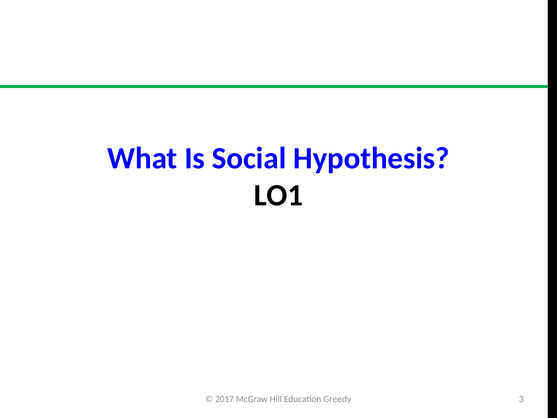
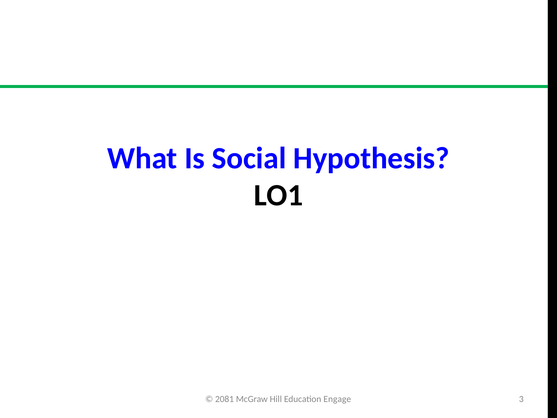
2017: 2017 -> 2081 (224, 399)
Greedy: Greedy -> Engage (337, 399)
